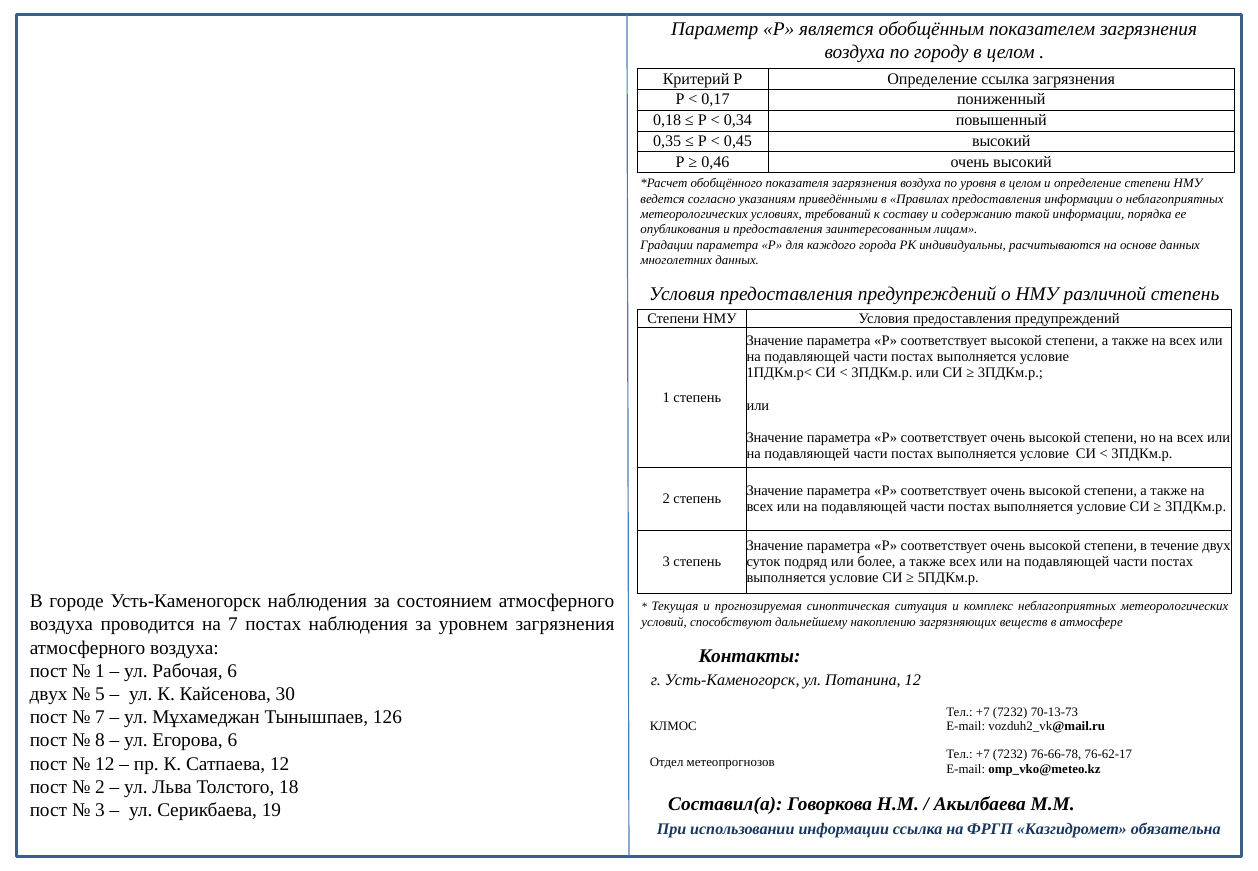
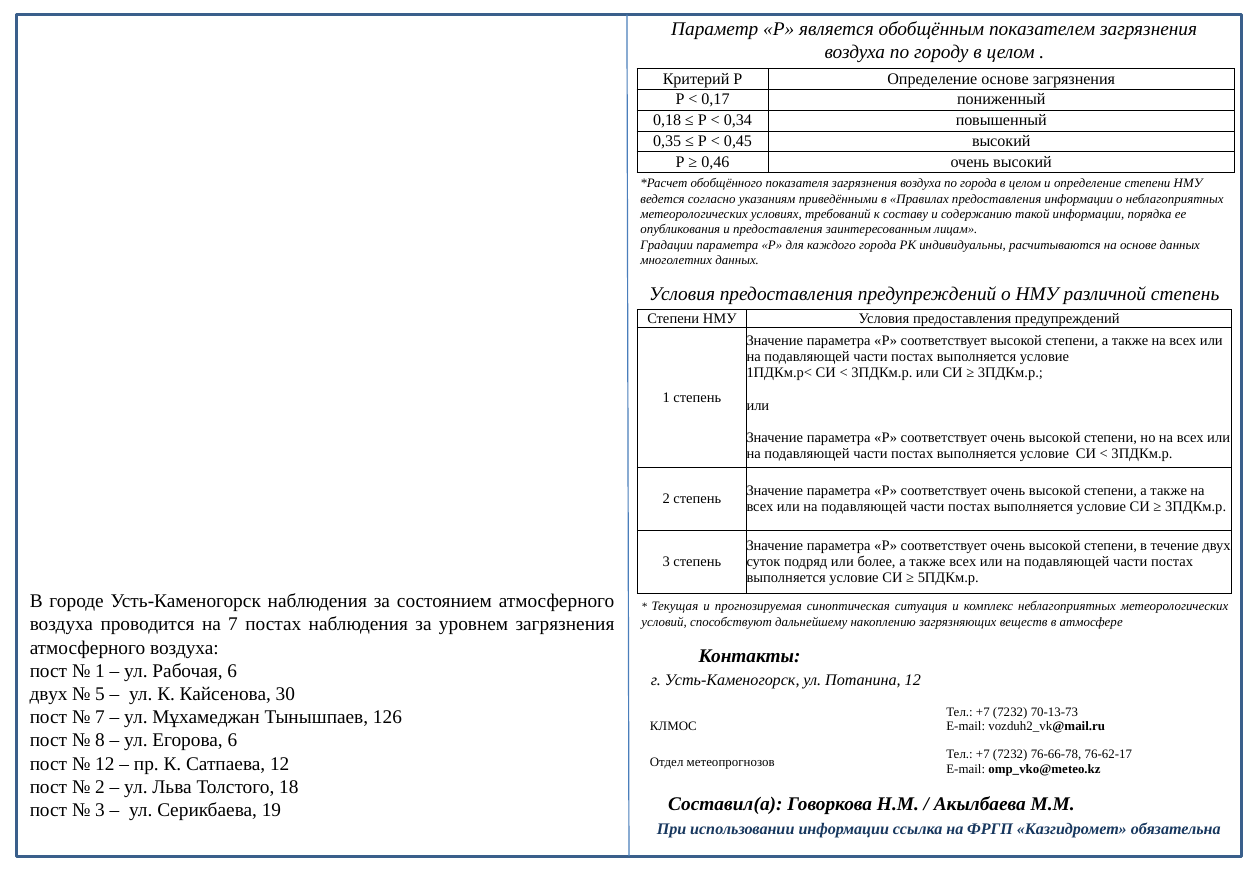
Определение ссылка: ссылка -> основе (1005, 79)
по уровня: уровня -> города (979, 183)
